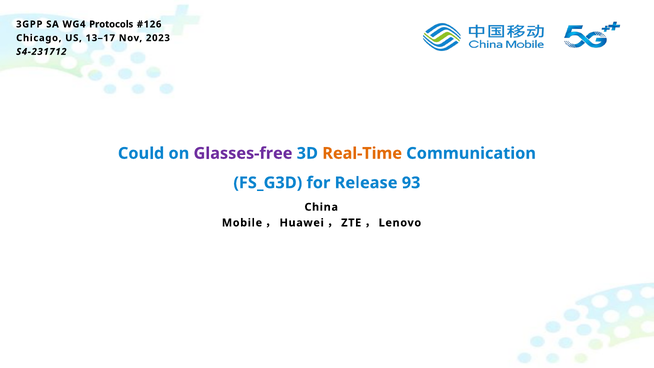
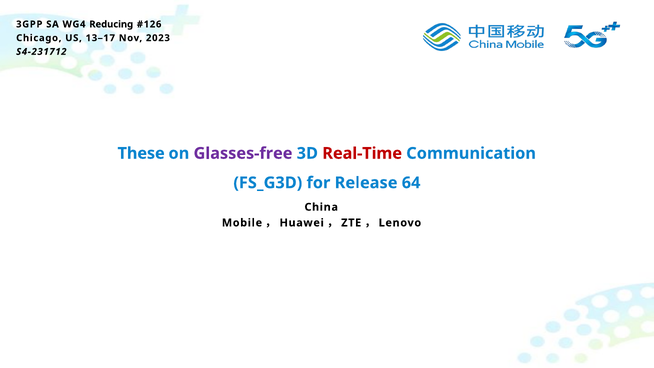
Protocols: Protocols -> Reducing (111, 24)
Could: Could -> These (141, 153)
Real-Time colour: orange -> red (362, 153)
93: 93 -> 64 (411, 183)
